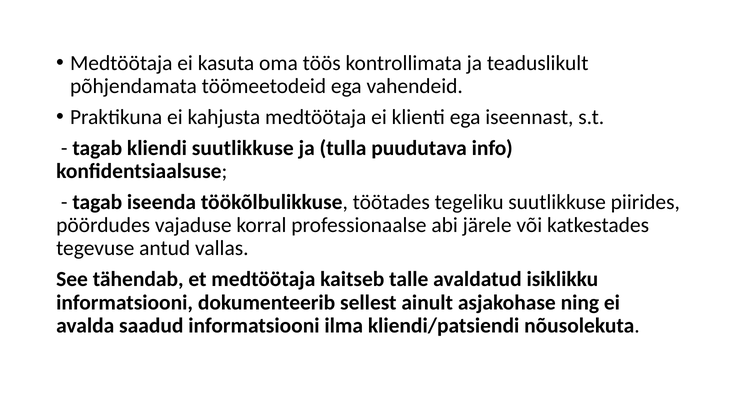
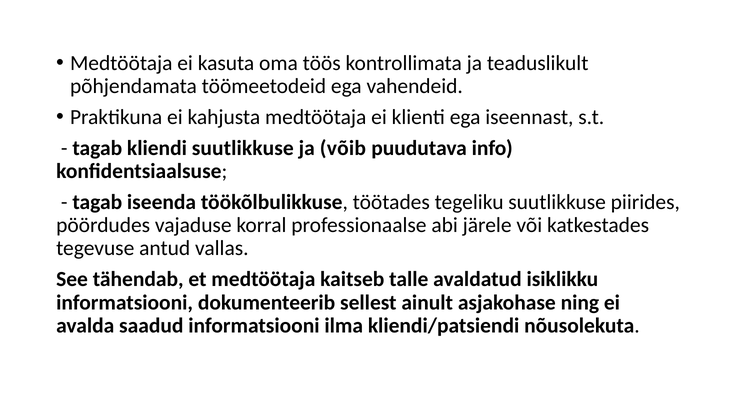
tulla: tulla -> võib (343, 148)
